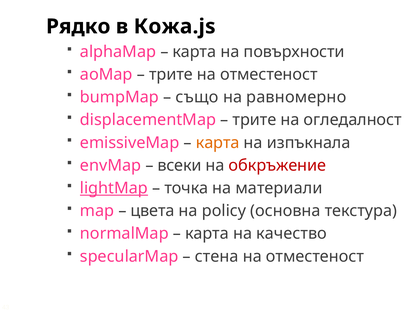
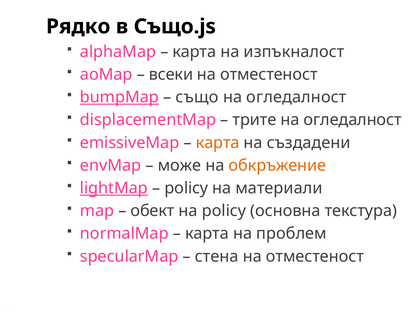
Кожа.js: Кожа.js -> Също.js (175, 27)
повърхности: повърхности -> изпъкналост (294, 52)
трите: трите -> всеки (171, 75)
bumpMap underline: none -> present (119, 97)
равномерно: равномерно -> огледалност (296, 97)
изпъкнала: изпъкнала -> създадени (309, 143)
всеки: всеки -> може (179, 166)
обкръжение colour: red -> orange (277, 166)
точка: точка -> policy (186, 188)
цвета: цвета -> обект (153, 211)
качество: качество -> проблем (292, 234)
